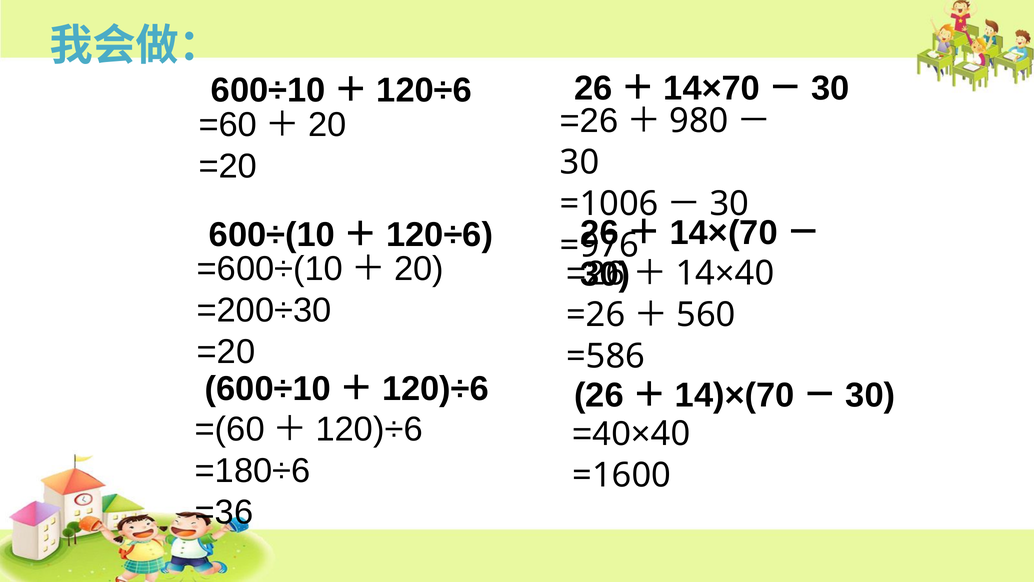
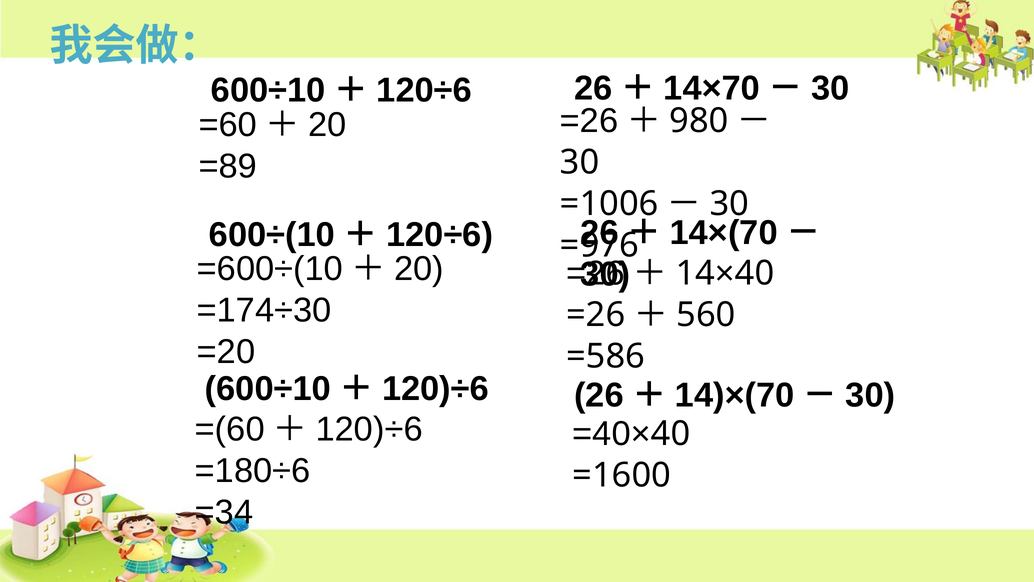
=20: =20 -> =89 (228, 166)
=200÷30: =200÷30 -> =174÷30 (264, 310)
=36: =36 -> =34 (224, 512)
